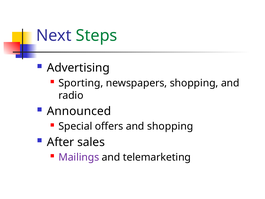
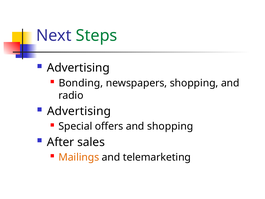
Sporting: Sporting -> Bonding (81, 83)
Announced: Announced -> Advertising (79, 111)
Mailings colour: purple -> orange (79, 157)
